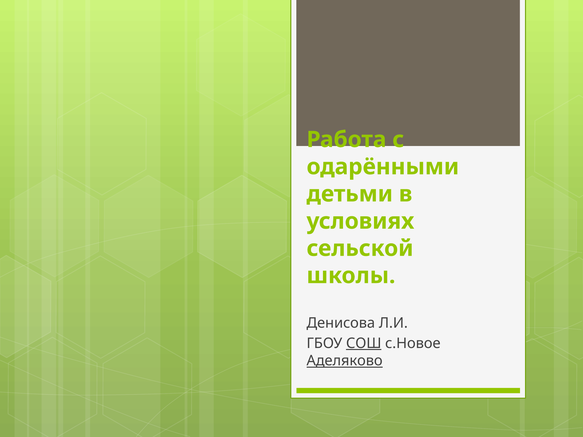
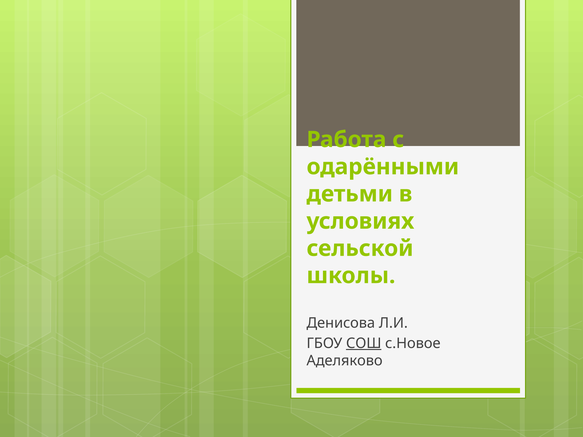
Аделяково underline: present -> none (345, 361)
